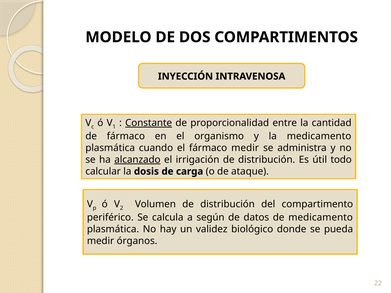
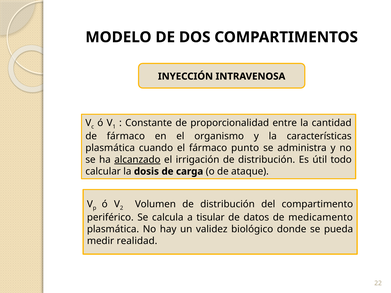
Constante underline: present -> none (149, 123)
la medicamento: medicamento -> características (319, 136)
fármaco medir: medir -> punto (245, 148)
según: según -> tisular (211, 218)
órganos: órganos -> realidad (137, 241)
